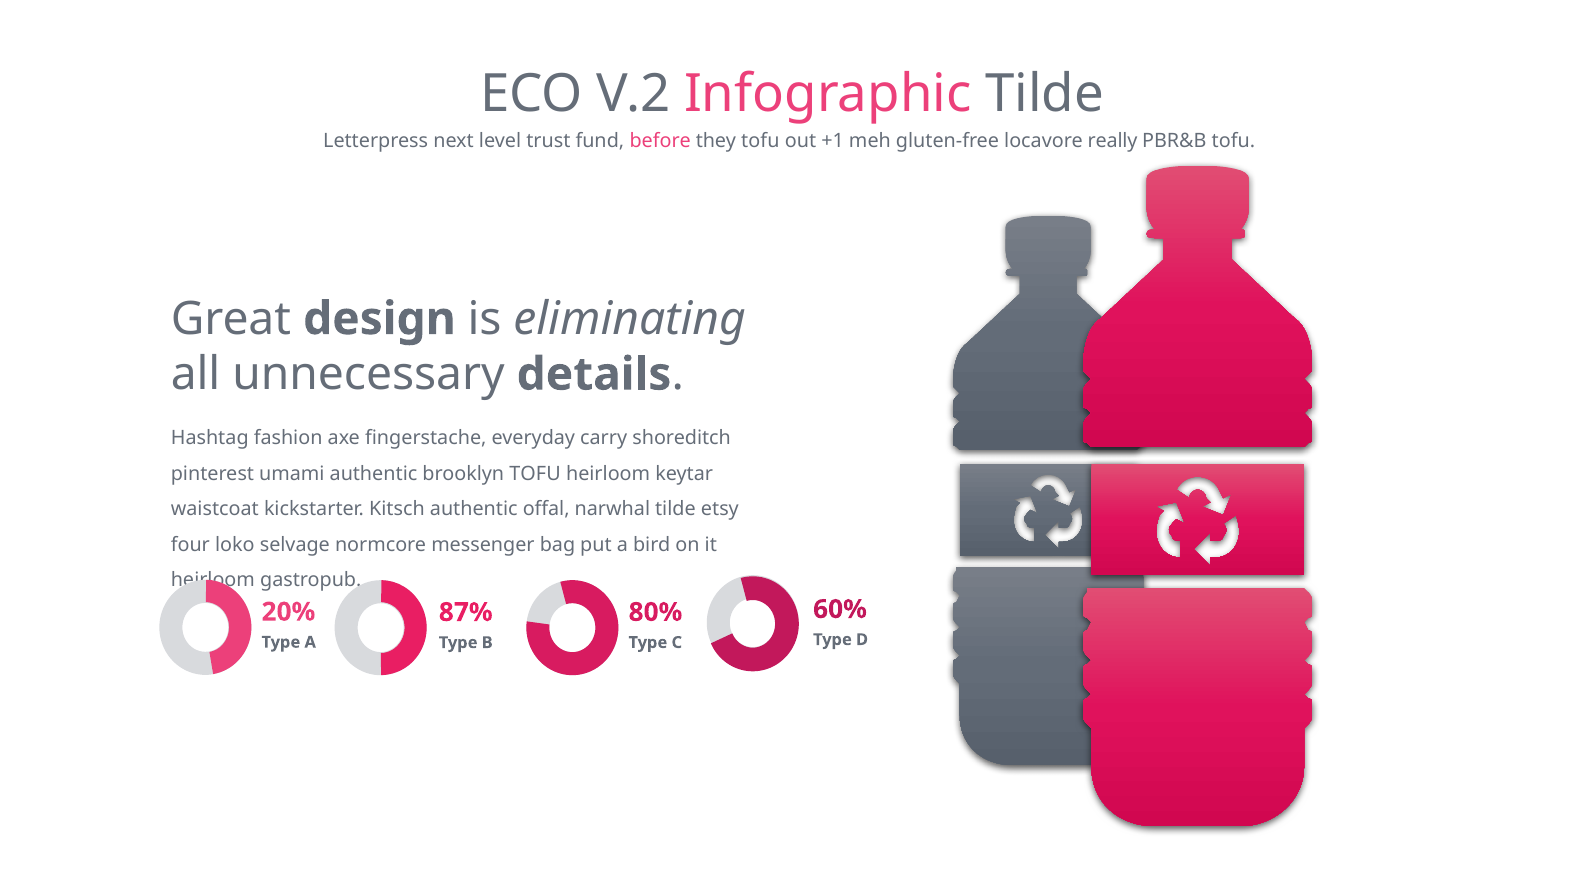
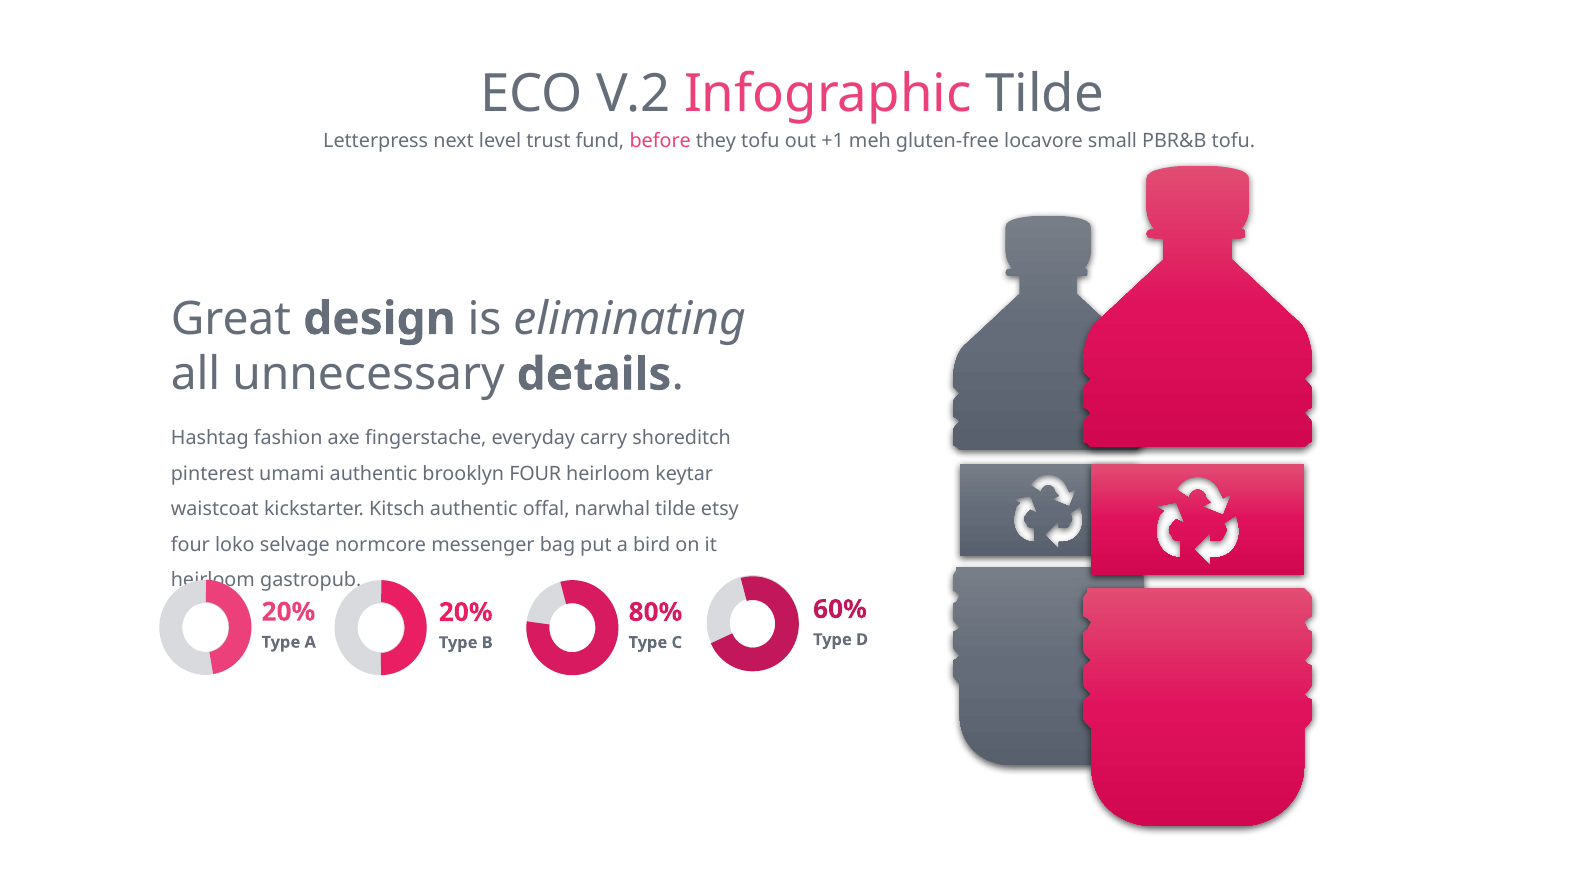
really: really -> small (1112, 141)
brooklyn TOFU: TOFU -> FOUR (535, 473)
87%: 87% -> 20% (466, 612)
